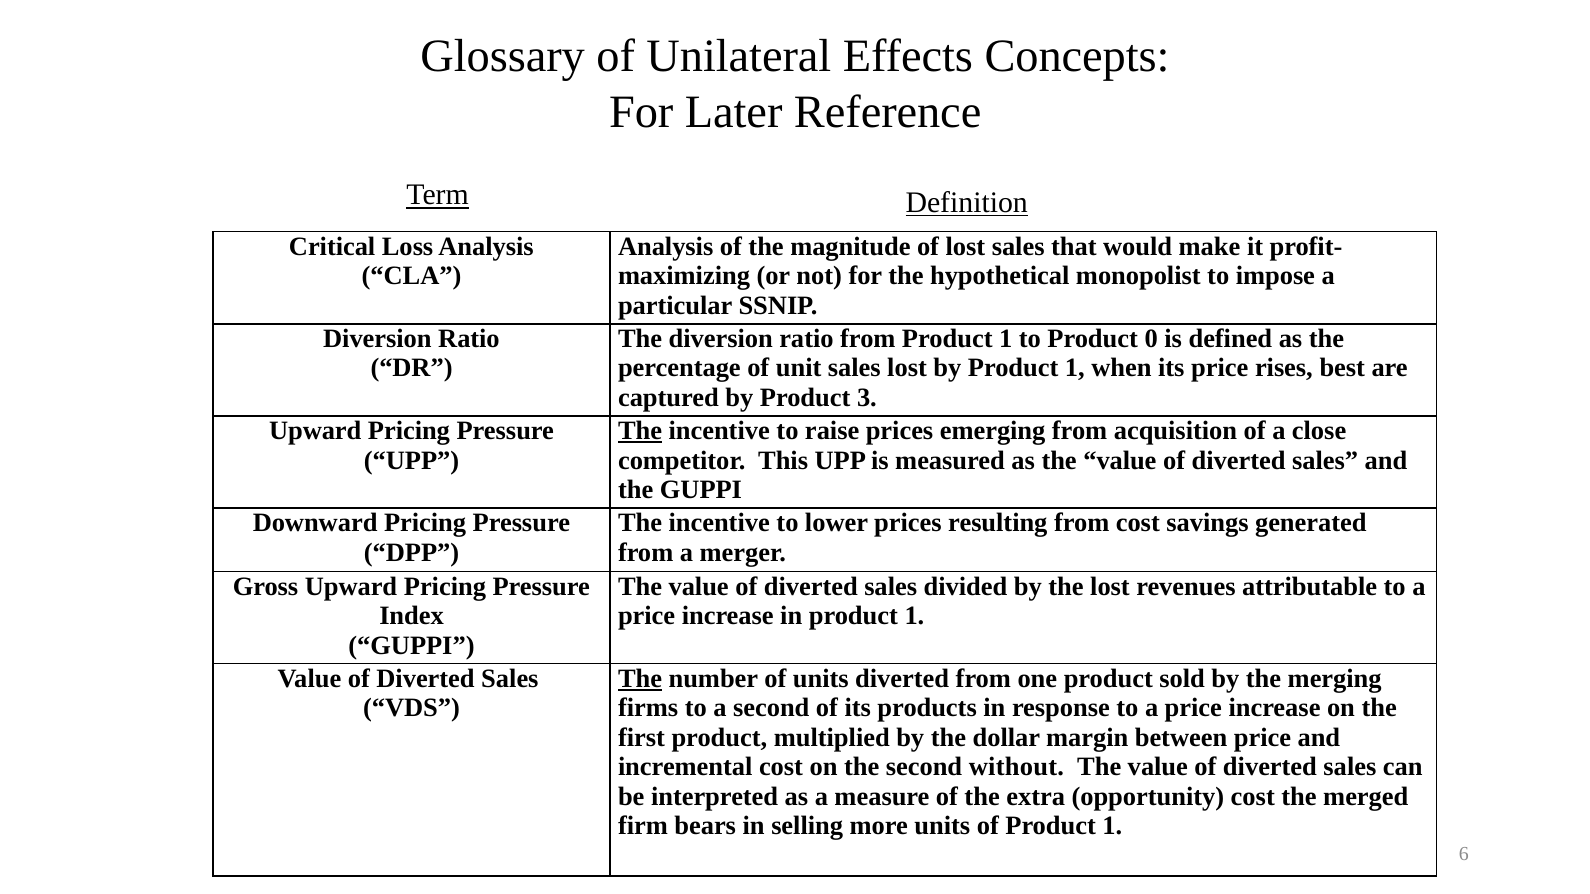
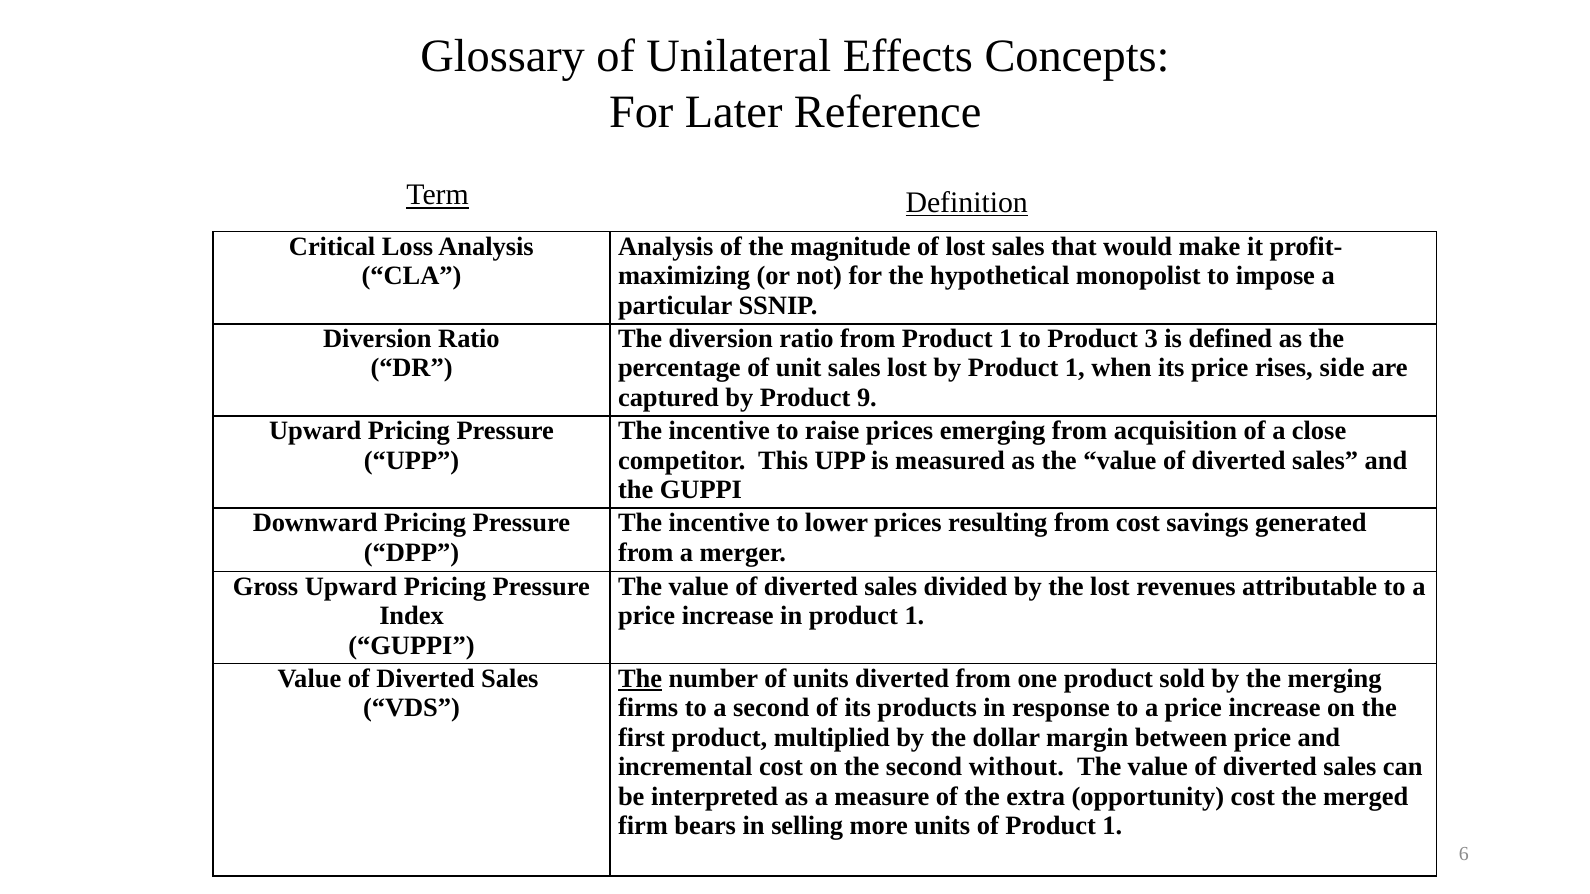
0: 0 -> 3 (1151, 339)
best: best -> side (1342, 368)
3: 3 -> 9 (867, 398)
The underline: present -> none (640, 431)
